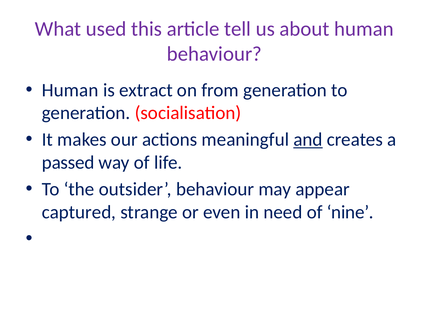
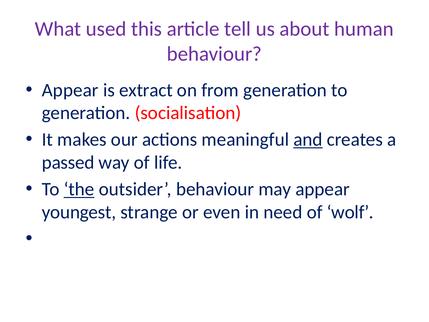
Human: Human -> Appear (70, 90)
the underline: none -> present (79, 189)
captured: captured -> youngest (79, 212)
nine: nine -> wolf (350, 212)
